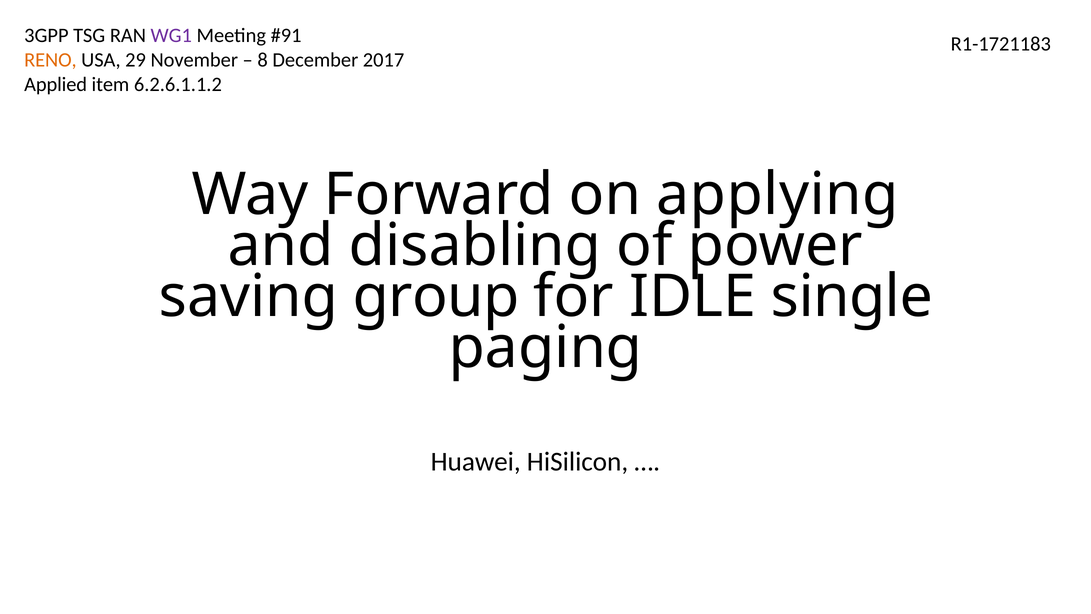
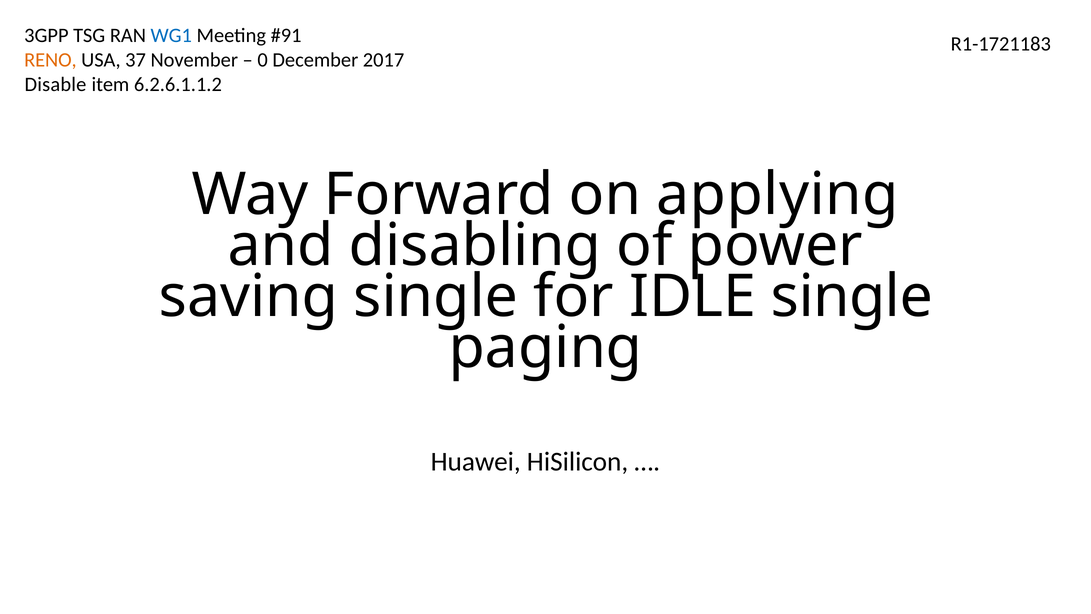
WG1 colour: purple -> blue (171, 36)
29: 29 -> 37 (136, 60)
8: 8 -> 0 (263, 60)
Applied: Applied -> Disable (55, 85)
saving group: group -> single (436, 297)
